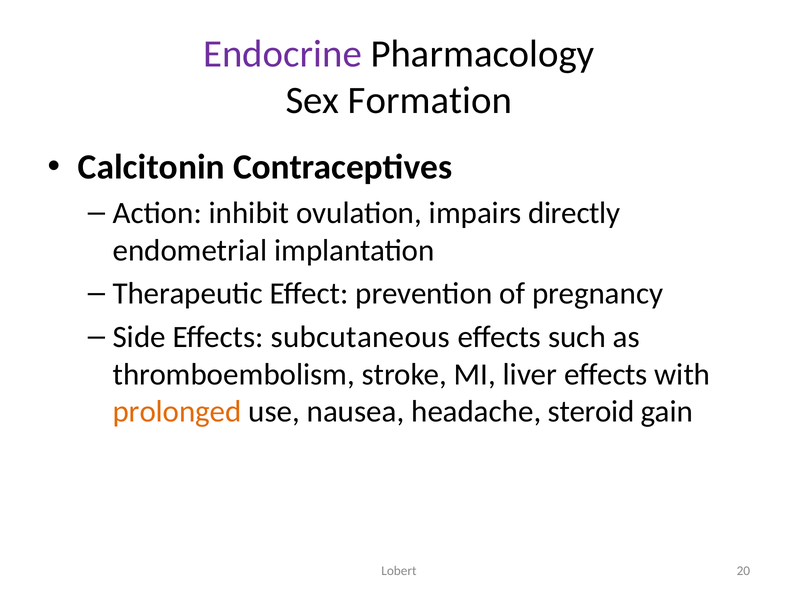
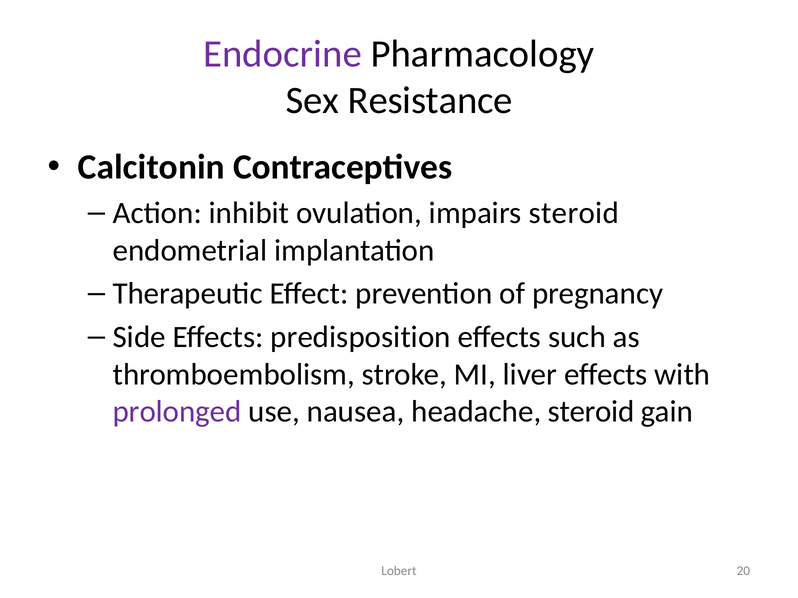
Formation: Formation -> Resistance (430, 100)
impairs directly: directly -> steroid (574, 213)
subcutaneous: subcutaneous -> predisposition (361, 337)
prolonged colour: orange -> purple (177, 412)
